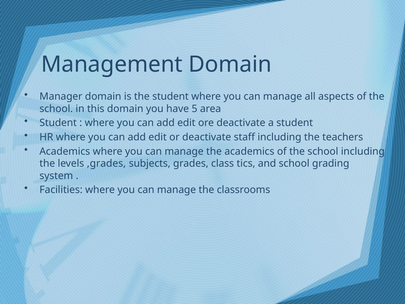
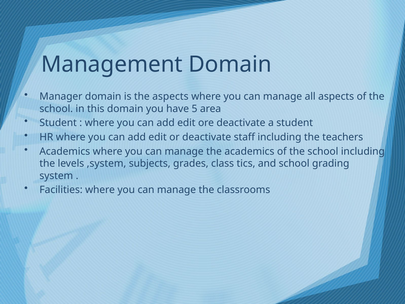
the student: student -> aspects (170, 97)
,grades: ,grades -> ,system (106, 163)
